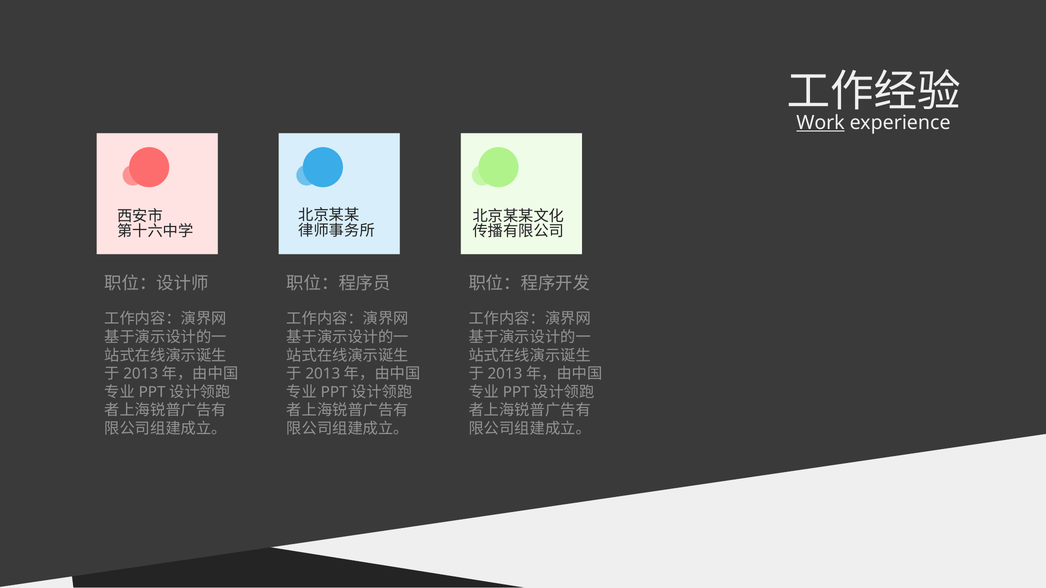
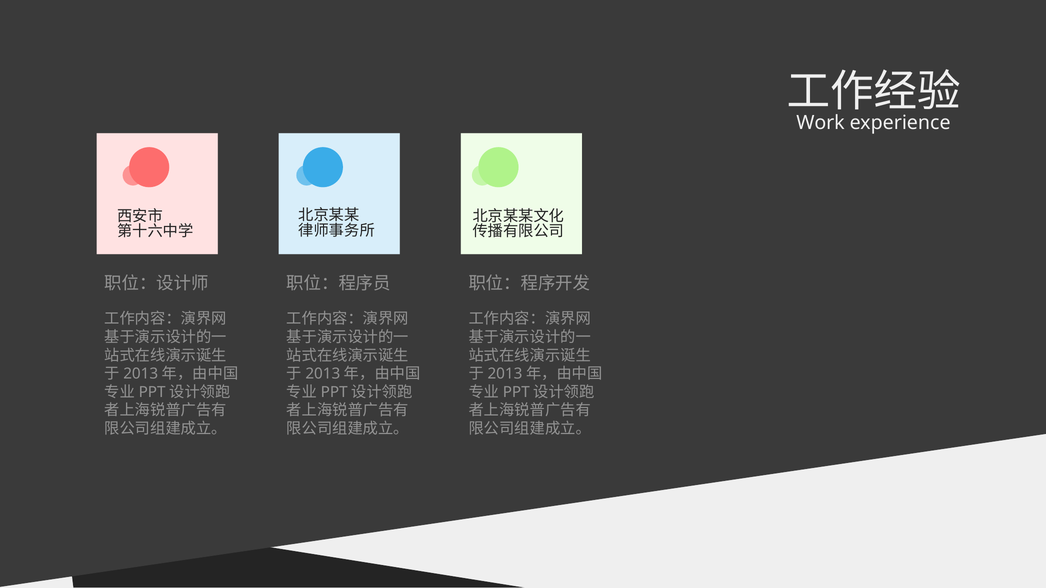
Work underline: present -> none (820, 123)
